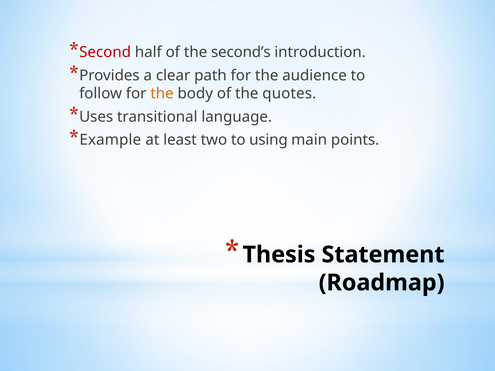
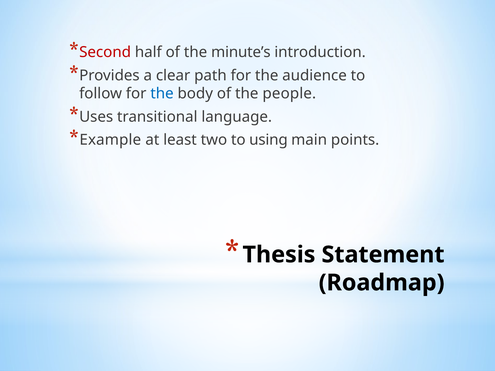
second’s: second’s -> minute’s (241, 52)
the colour: orange -> blue (162, 94)
quotes: quotes -> people (289, 94)
